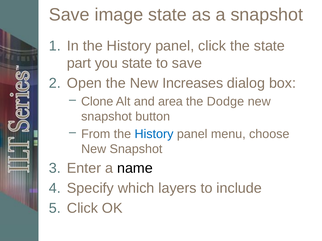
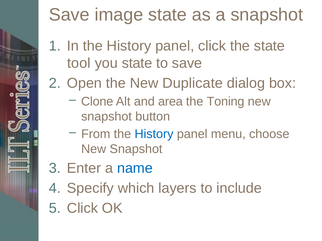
part: part -> tool (79, 63)
Increases: Increases -> Duplicate (193, 83)
Dodge: Dodge -> Toning (226, 102)
name colour: black -> blue (135, 169)
